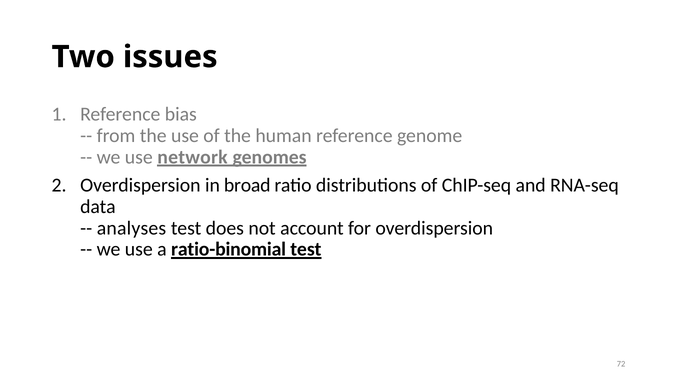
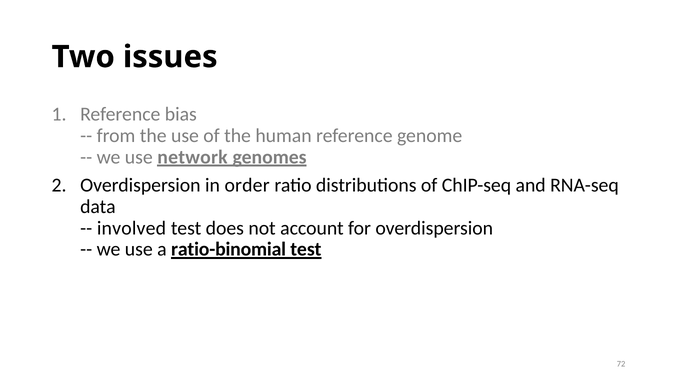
broad: broad -> order (247, 185)
analyses: analyses -> involved (132, 228)
